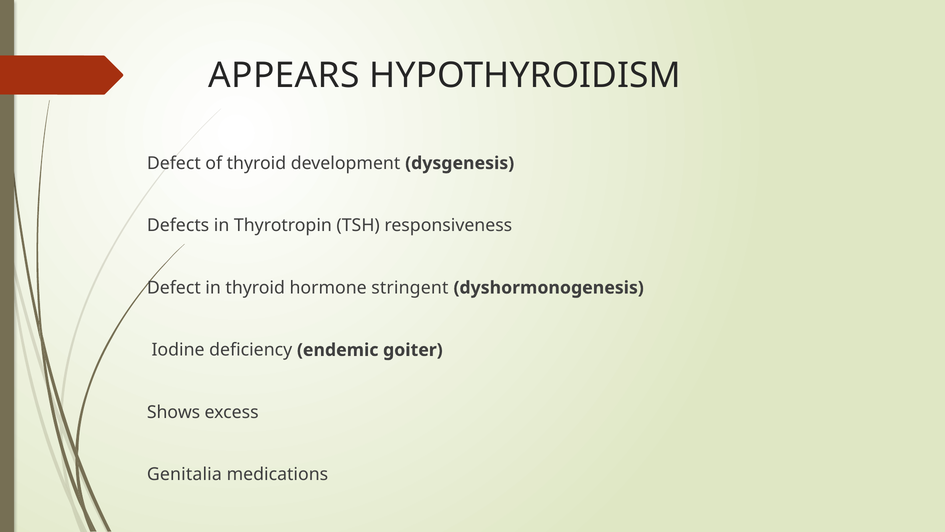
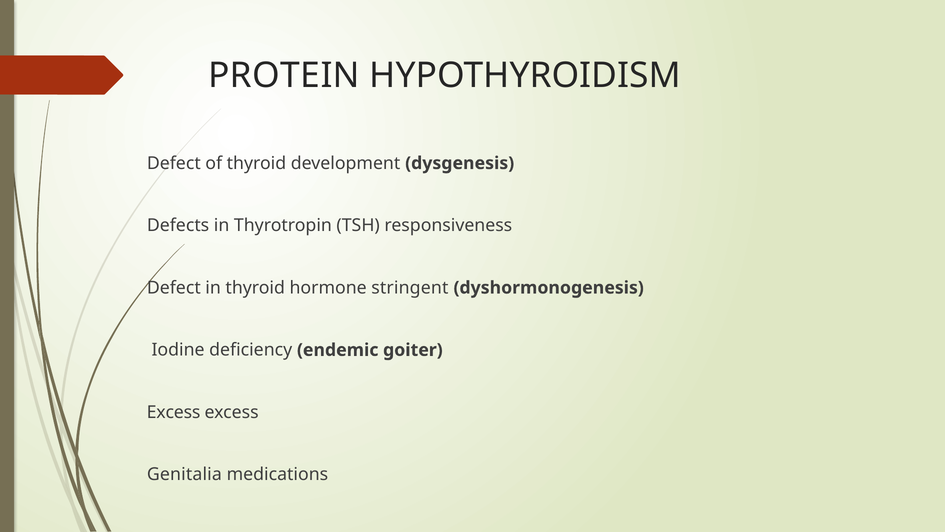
APPEARS: APPEARS -> PROTEIN (284, 76)
Shows: Shows -> Excess (174, 412)
